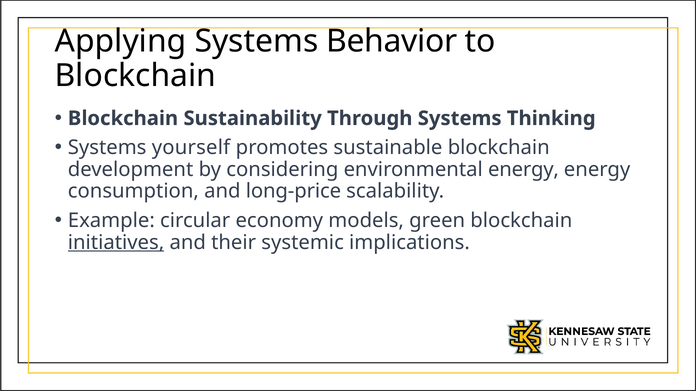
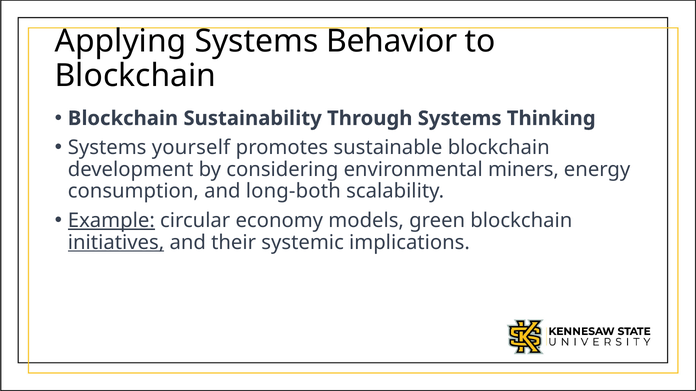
environmental energy: energy -> miners (523, 170)
long-price: long-price -> long-both (293, 192)
Example underline: none -> present (111, 221)
